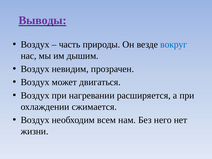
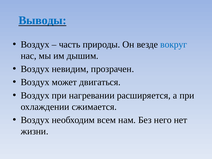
Выводы colour: purple -> blue (42, 20)
